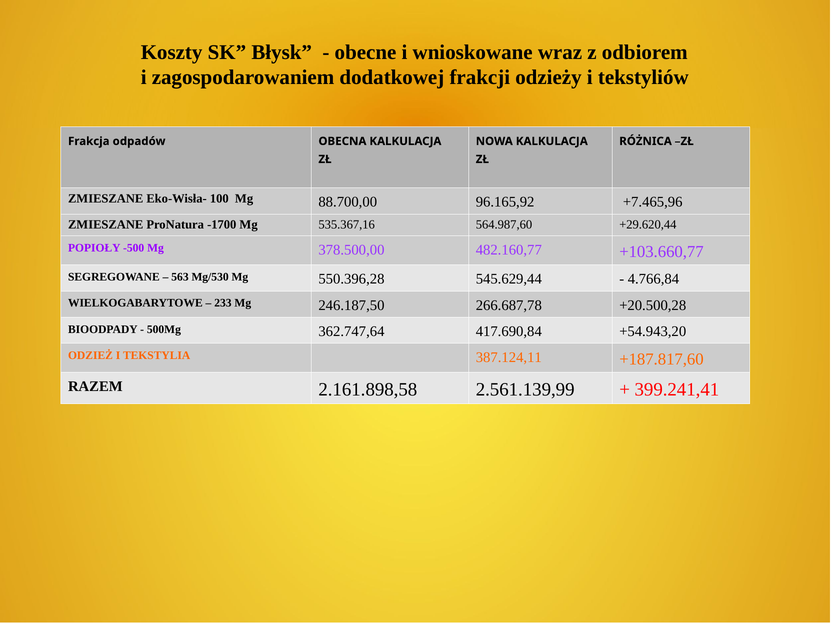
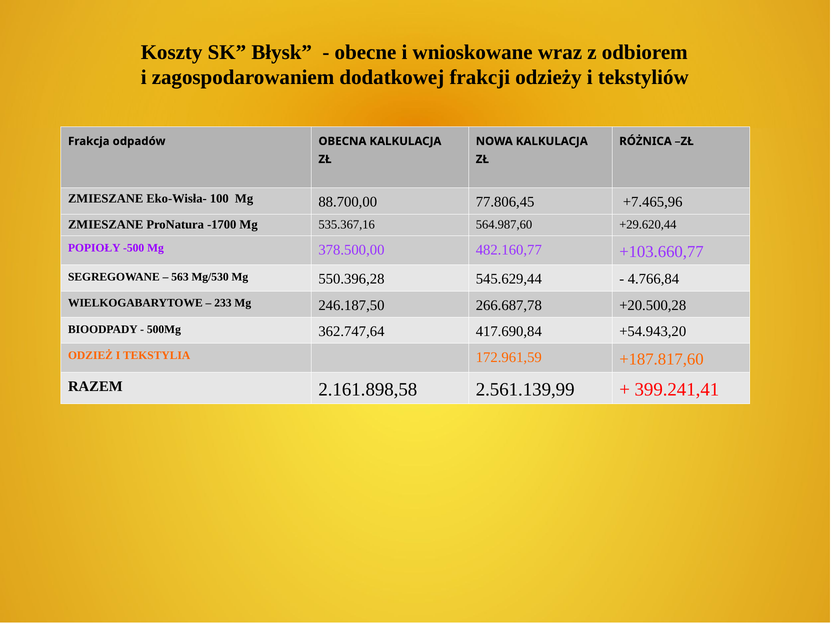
96.165,92: 96.165,92 -> 77.806,45 (505, 202)
387.124,11: 387.124,11 -> 172.961,59 (509, 358)
